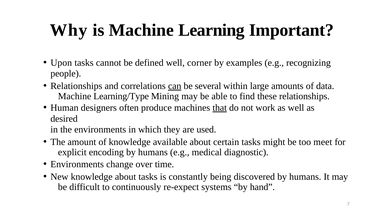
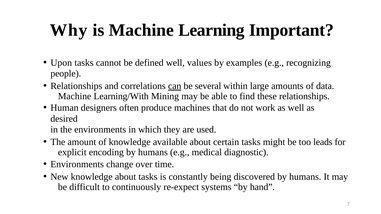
corner: corner -> values (199, 63)
Learning/Type: Learning/Type -> Learning/With (121, 96)
that underline: present -> none (220, 108)
meet: meet -> leads (323, 142)
